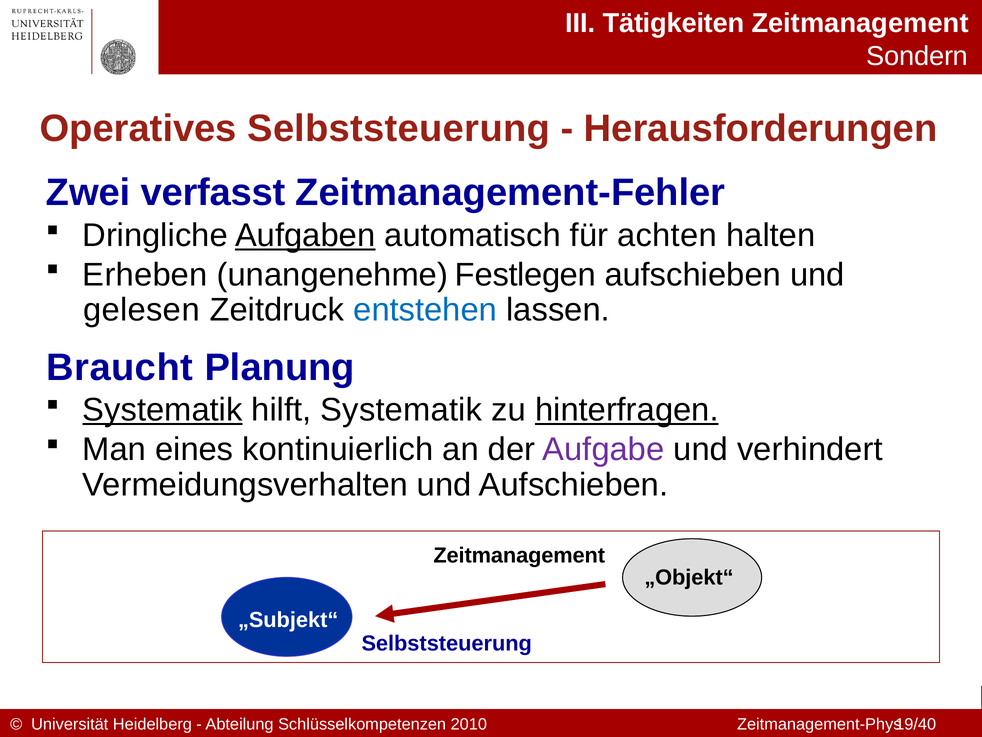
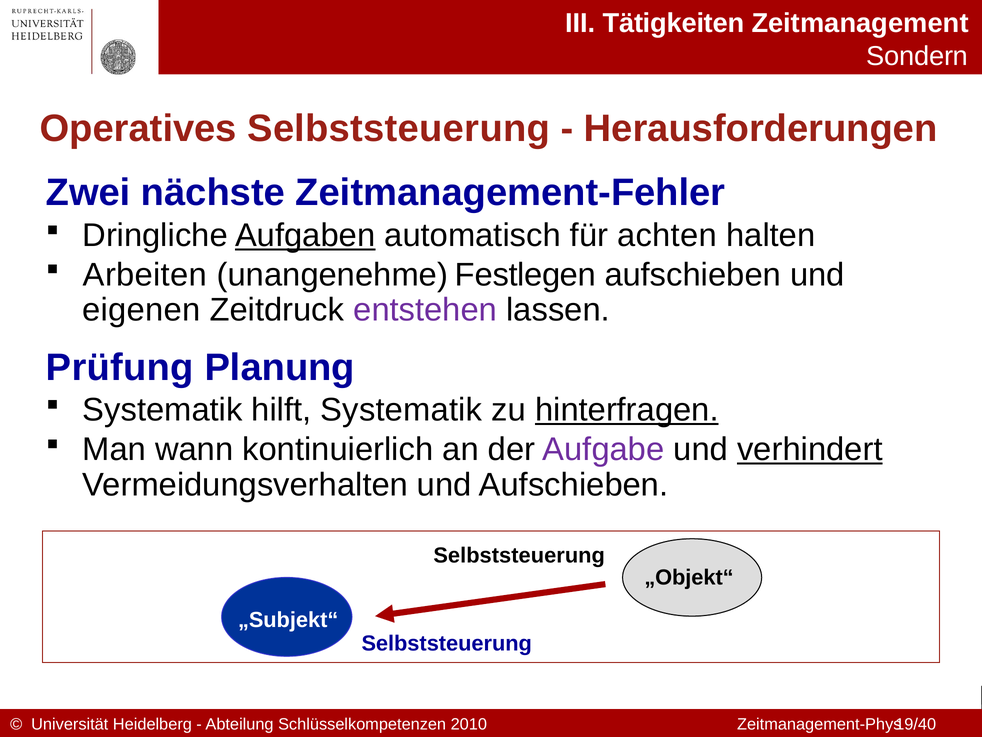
verfasst: verfasst -> nächste (213, 193)
Erheben: Erheben -> Arbeiten (145, 275)
gelesen: gelesen -> eigenen (141, 310)
entstehen colour: blue -> purple (425, 310)
Braucht: Braucht -> Prüfung (120, 367)
Systematik underline: present -> none (162, 410)
eines: eines -> wann (194, 449)
verhindert underline: none -> present (810, 449)
Zeitmanagement: Zeitmanagement -> Selbststeuerung (519, 555)
